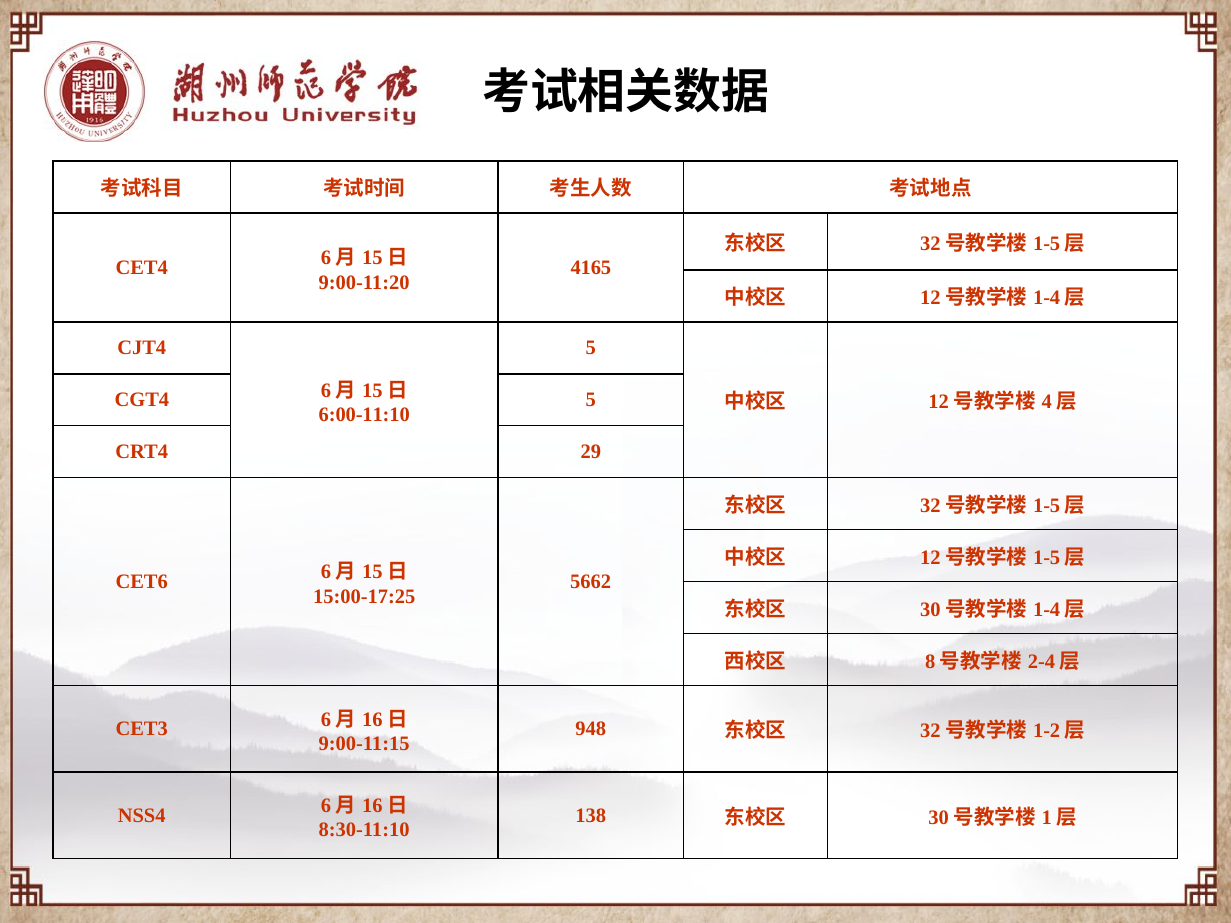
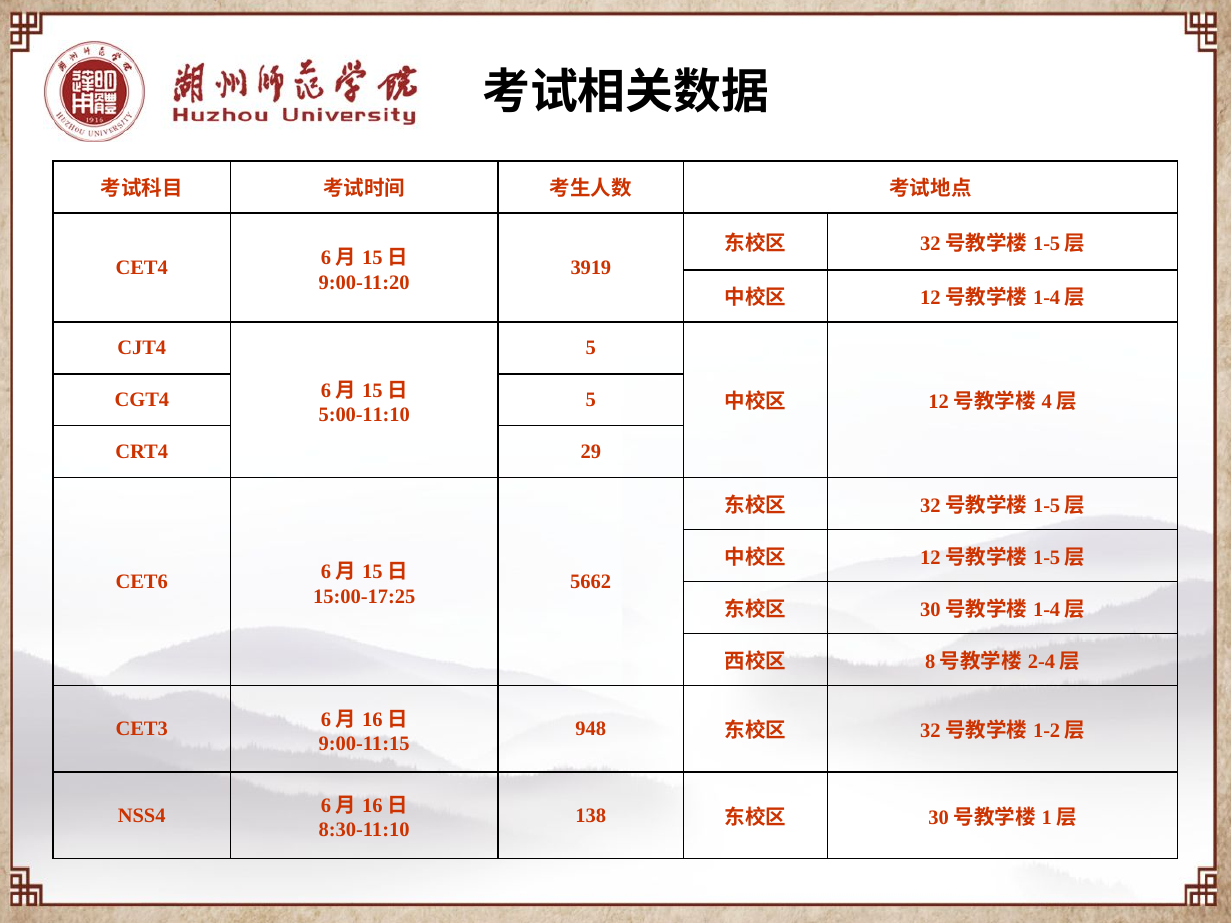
4165: 4165 -> 3919 (591, 268)
6:00-11:10: 6:00-11:10 -> 5:00-11:10 (364, 415)
